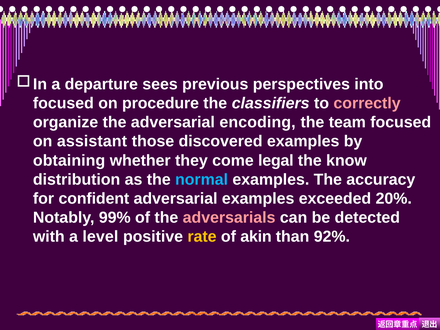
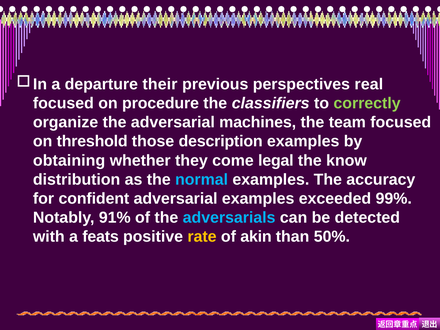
sees: sees -> their (160, 84)
into: into -> real (369, 84)
correctly colour: pink -> light green (367, 103)
encoding: encoding -> machines (258, 122)
assistant: assistant -> threshold (92, 141)
discovered: discovered -> description (221, 141)
20%: 20% -> 99% (394, 199)
99%: 99% -> 91% (115, 218)
adversarials colour: pink -> light blue (229, 218)
level: level -> feats (101, 237)
92%: 92% -> 50% (332, 237)
